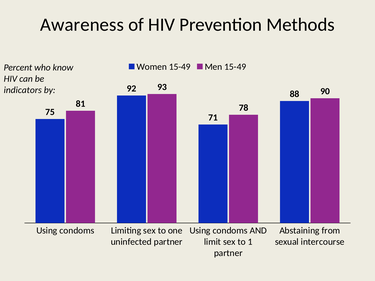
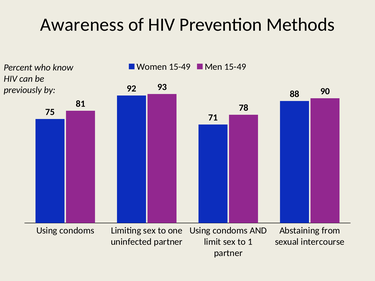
indicators: indicators -> previously (23, 90)
